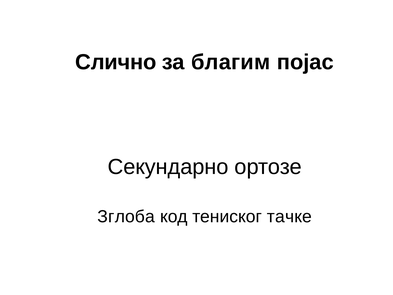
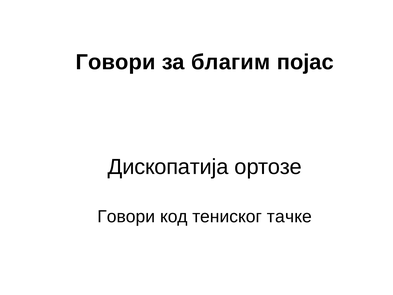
Слично: Слично -> Говори (116, 62)
Секундарно: Секундарно -> Дископатија (168, 167)
Зглоба: Зглоба -> Говори (126, 216)
